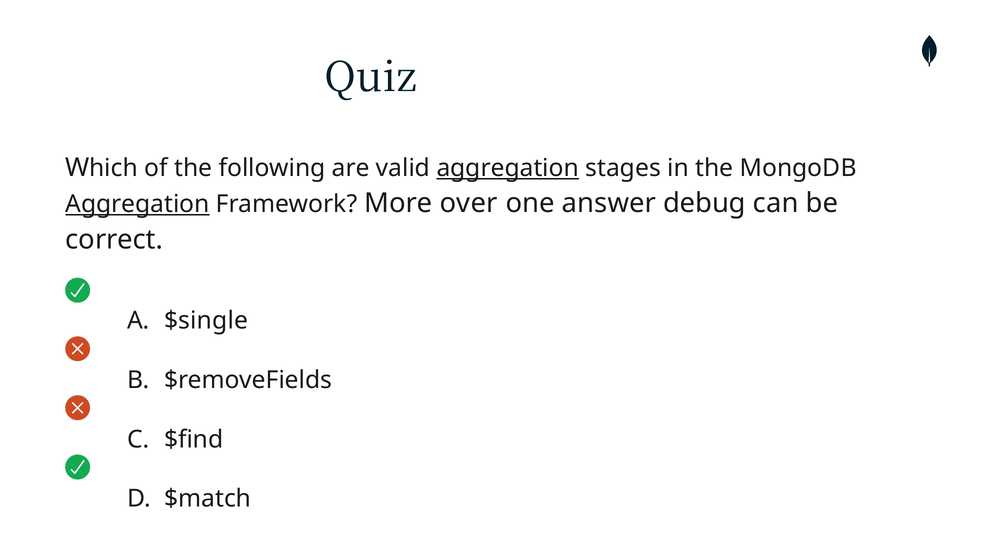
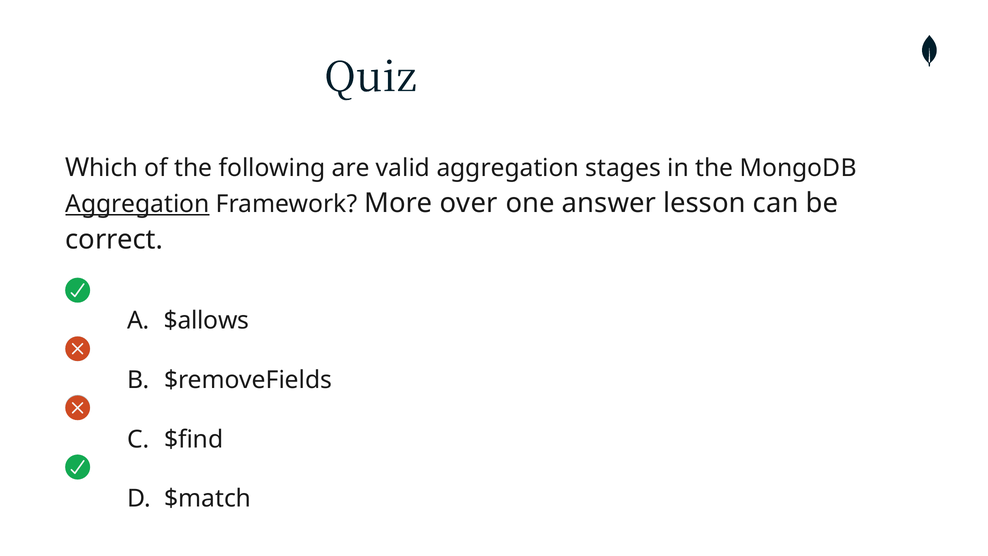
aggregation underline: present -> none (508, 168)
debug: debug -> lesson (704, 203)
$single: $single -> $allows (206, 321)
